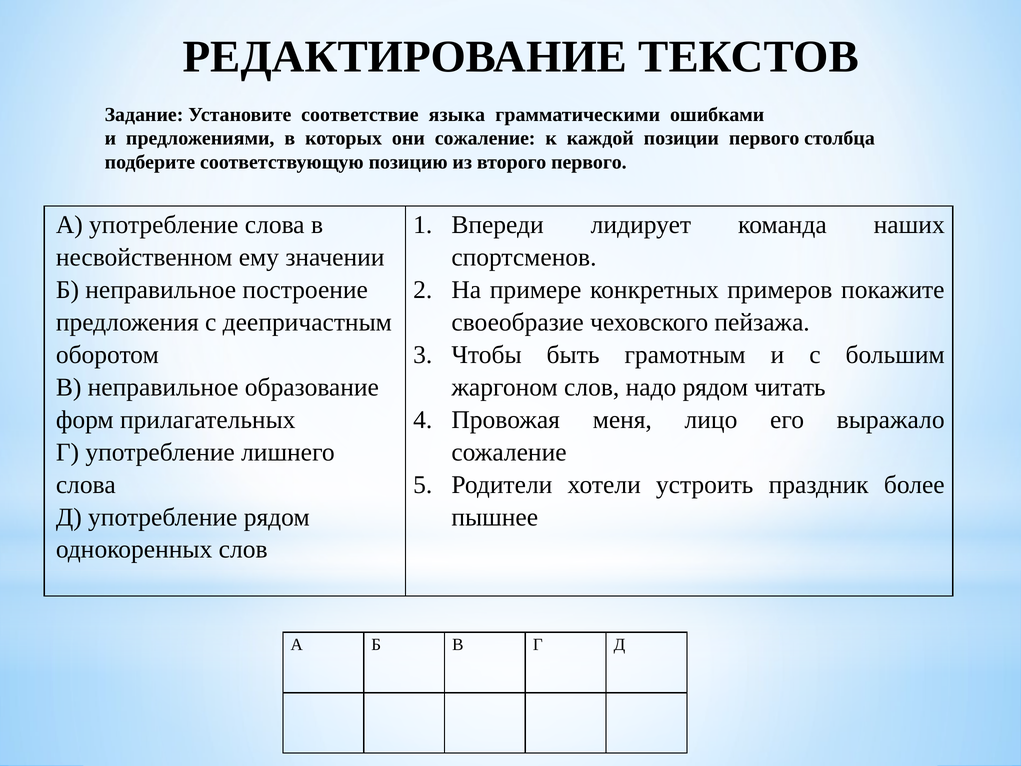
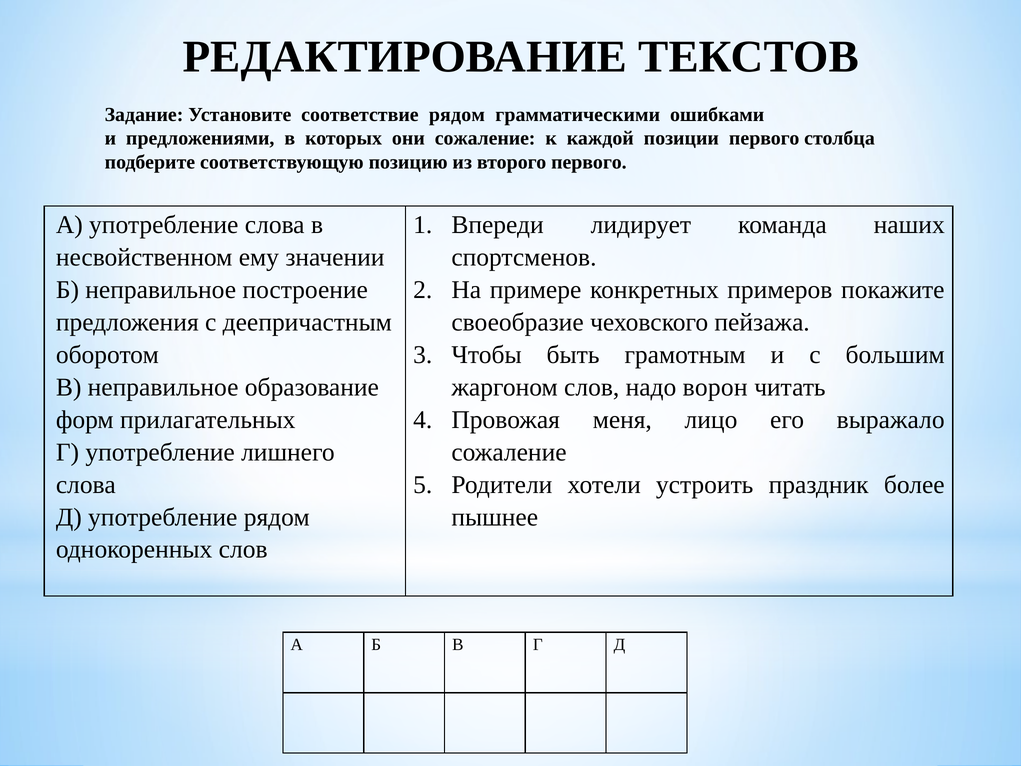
соответствие языка: языка -> рядом (457, 114)
надо рядом: рядом -> ворон (715, 387)
